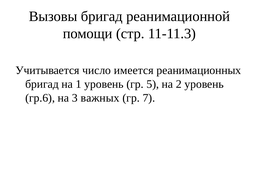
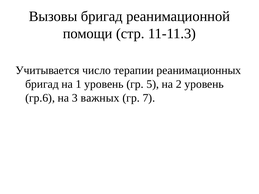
имеется: имеется -> терапии (134, 70)
